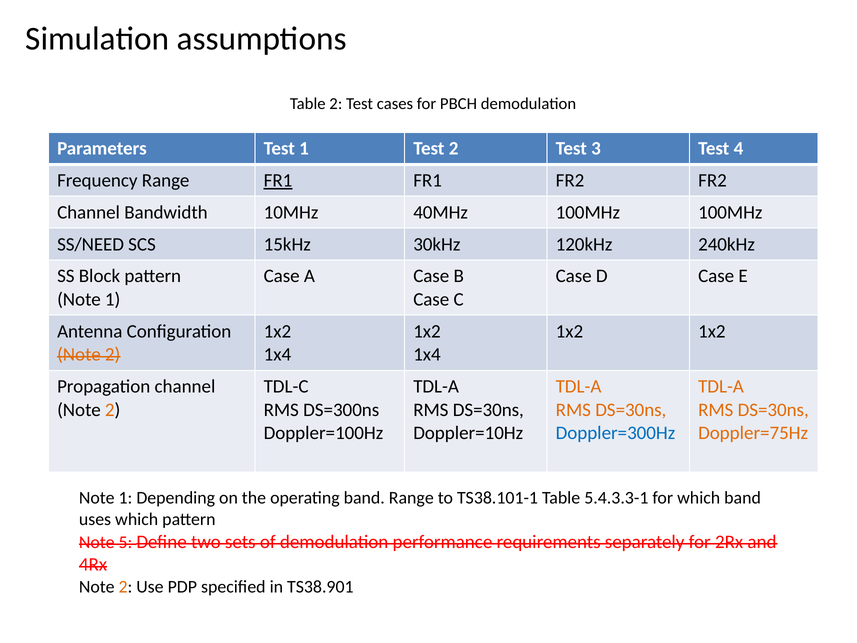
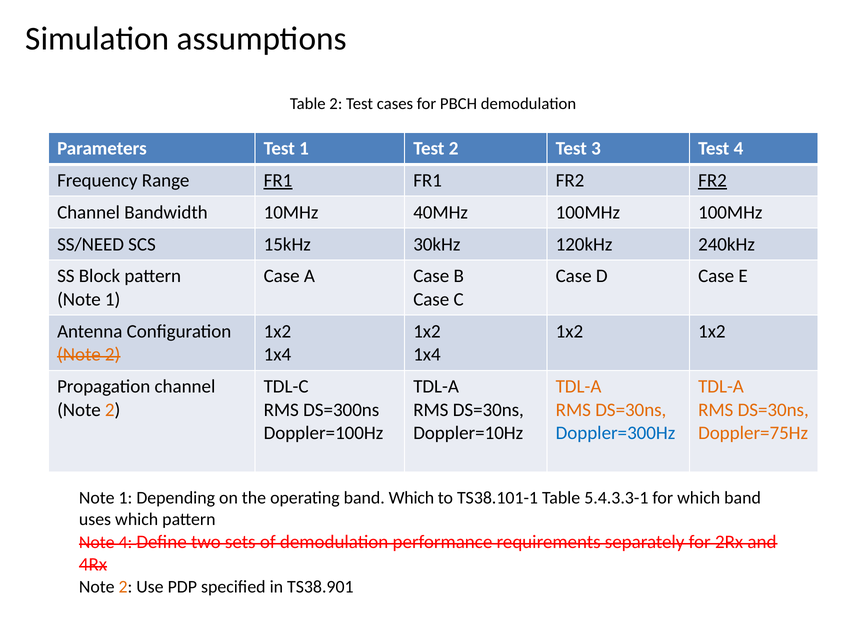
FR2 underline: none -> present (712, 180)
band Range: Range -> Which (411, 498)
Note 5: 5 -> 4 (125, 542)
